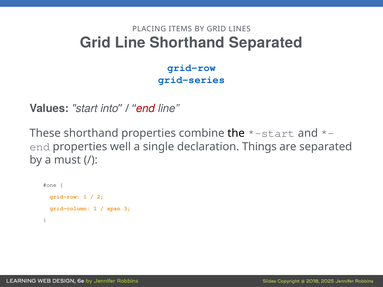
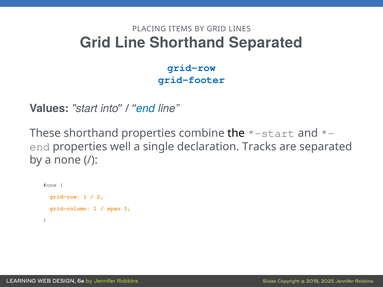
grid-series: grid-series -> grid-footer (191, 80)
end colour: red -> blue (146, 109)
Things: Things -> Tracks (259, 147)
must: must -> none (67, 160)
